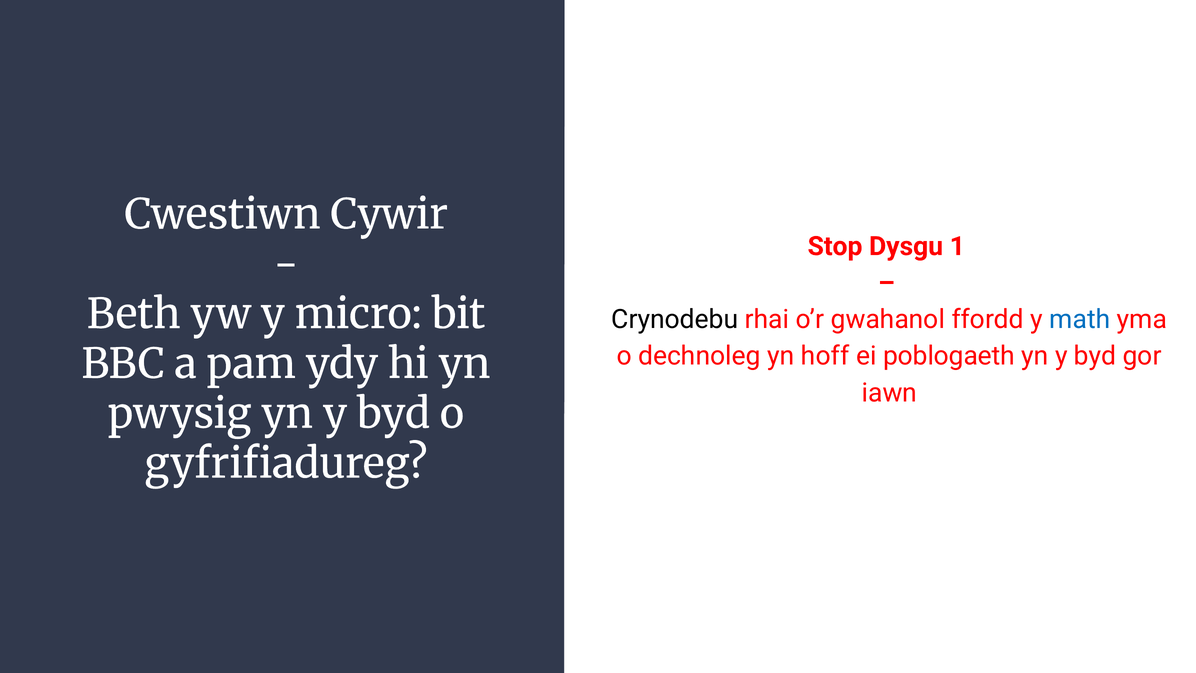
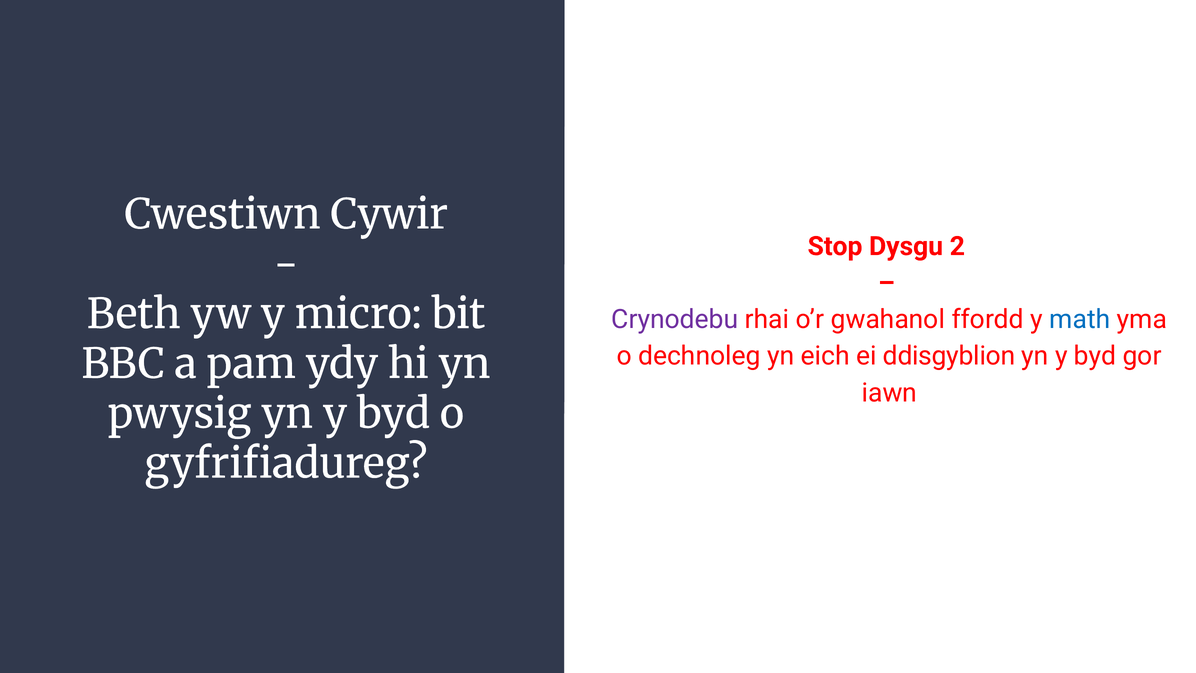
1: 1 -> 2 (957, 246)
Crynodebu colour: black -> purple (675, 319)
hoff: hoff -> eich (825, 356)
poblogaeth: poblogaeth -> ddisgyblion (949, 356)
